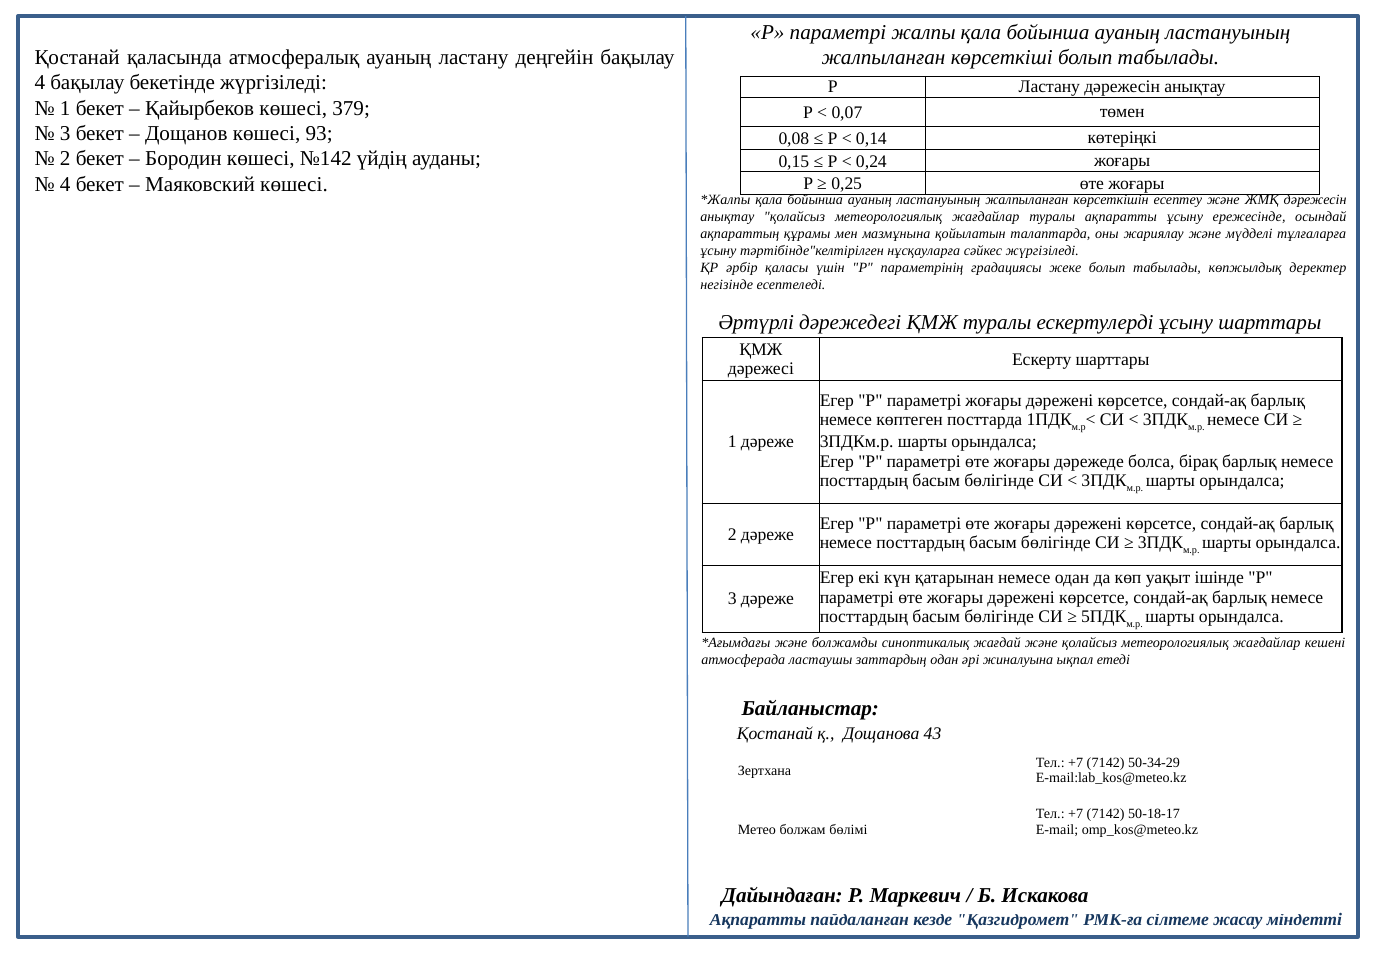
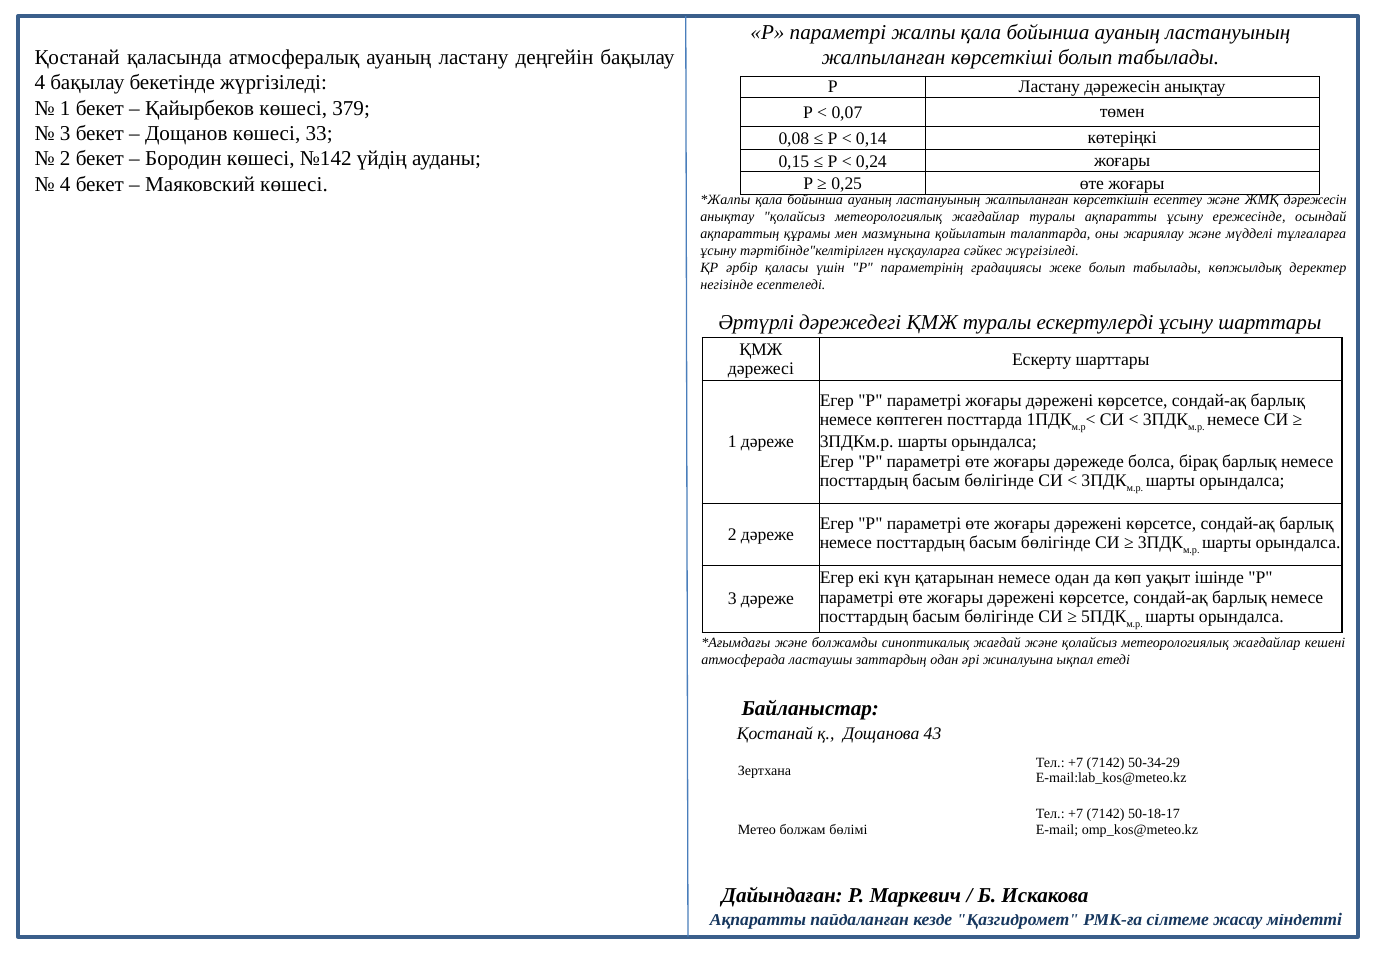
93: 93 -> 33 (319, 133)
